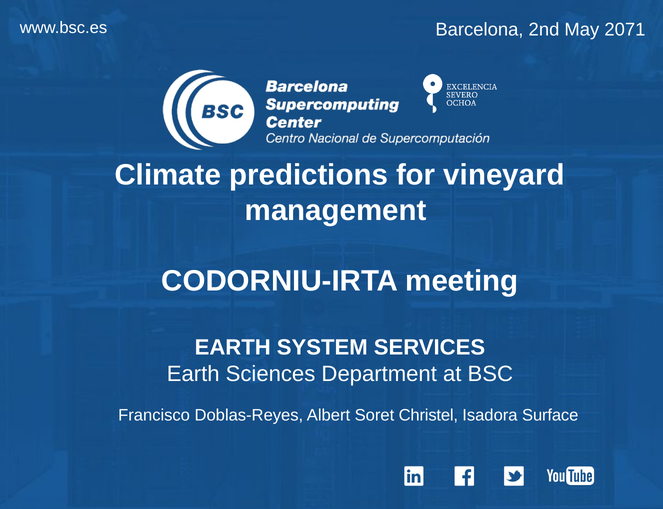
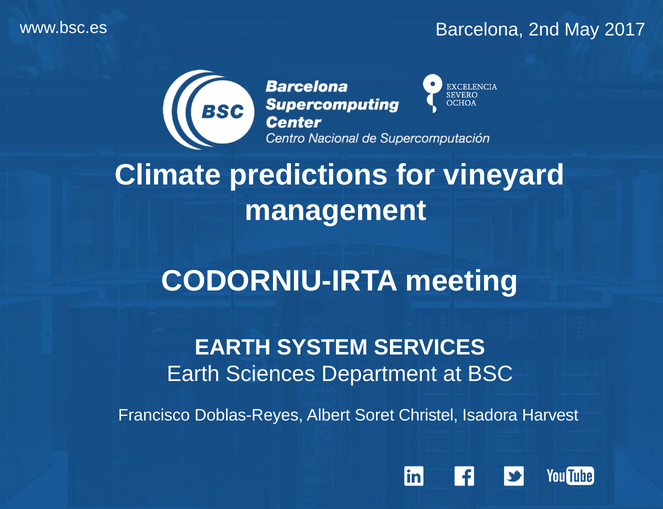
2071: 2071 -> 2017 (625, 30)
Surface: Surface -> Harvest (550, 415)
